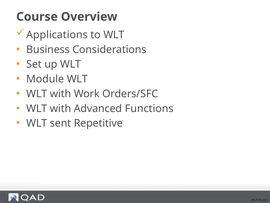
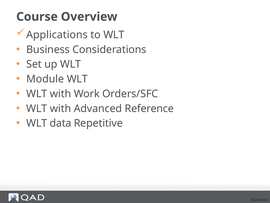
Functions: Functions -> Reference (149, 108)
sent: sent -> data (61, 123)
